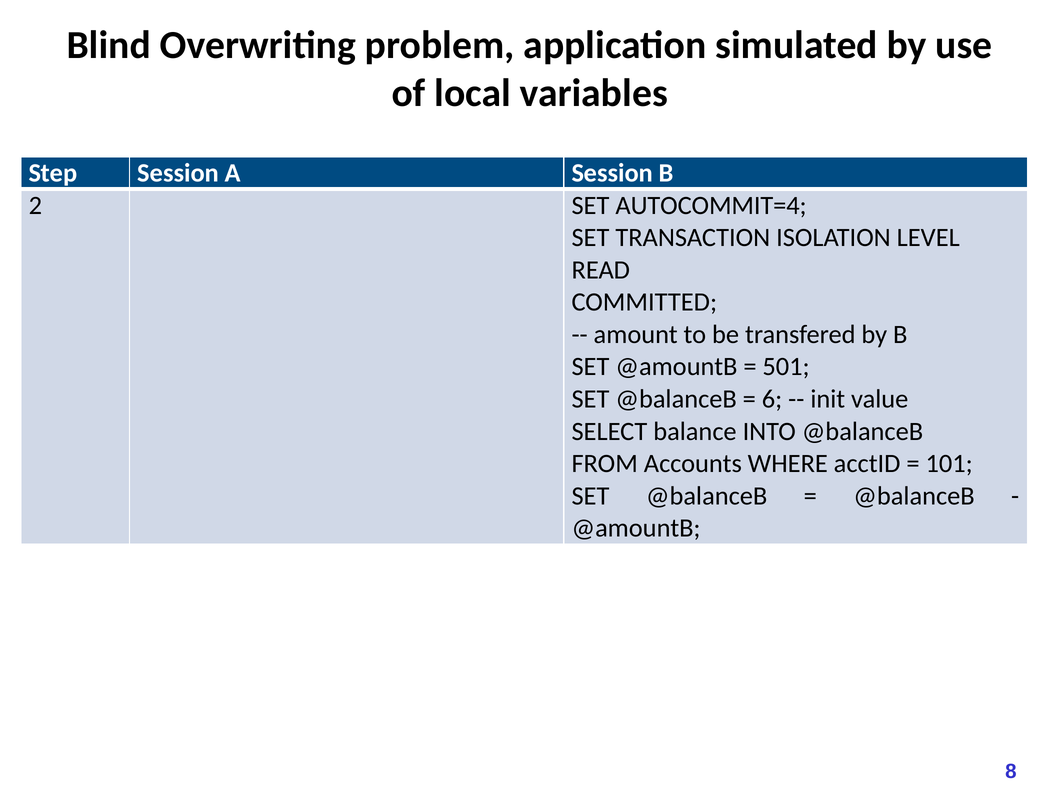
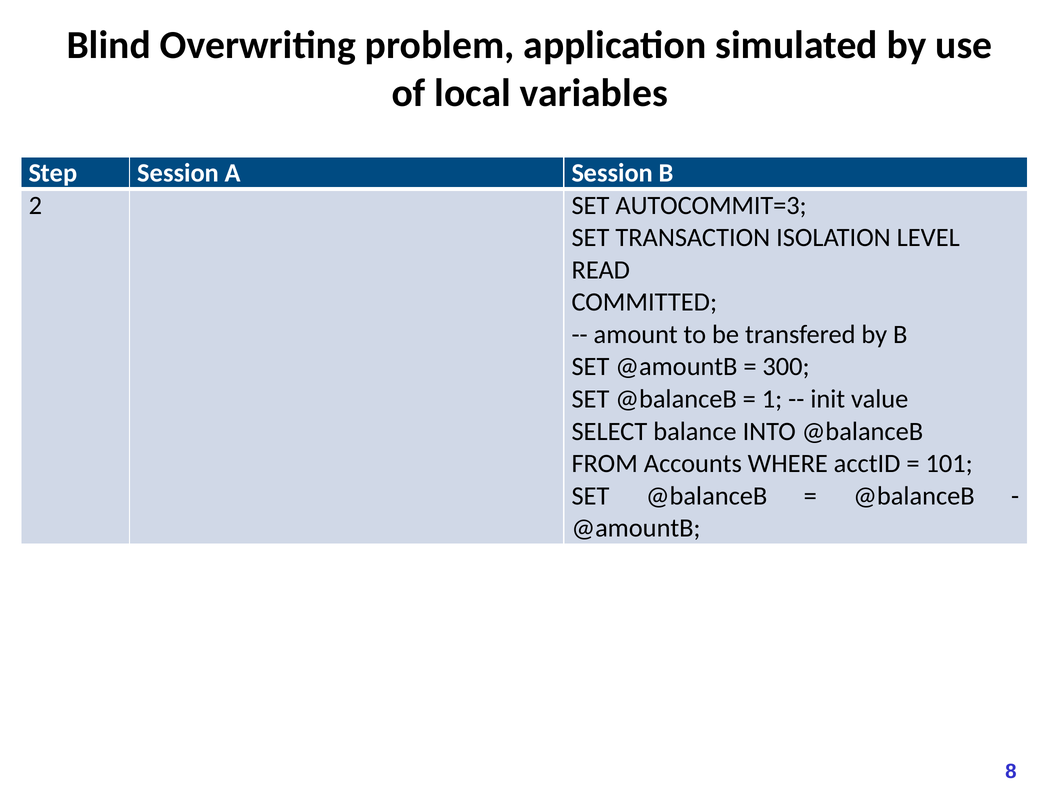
AUTOCOMMIT=4: AUTOCOMMIT=4 -> AUTOCOMMIT=3 (711, 205)
501: 501 -> 300 (786, 367)
6: 6 -> 1 (772, 399)
